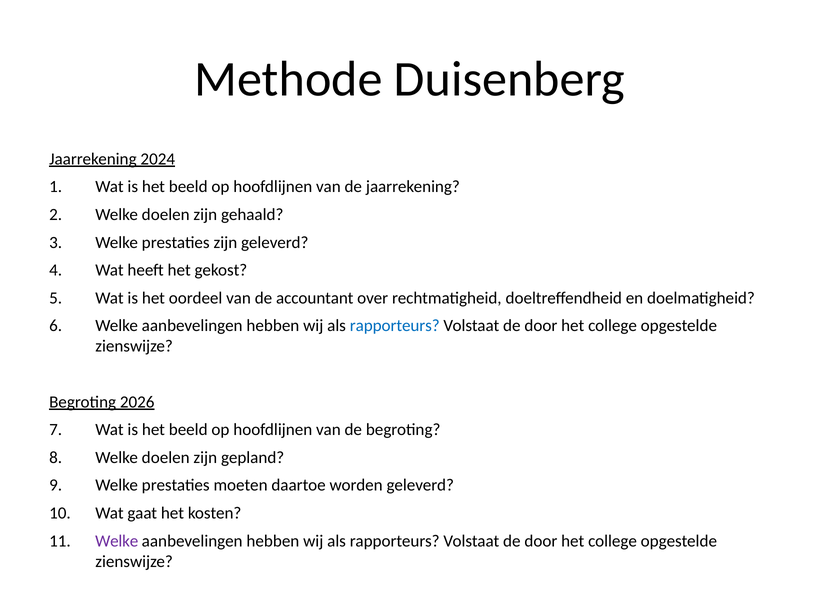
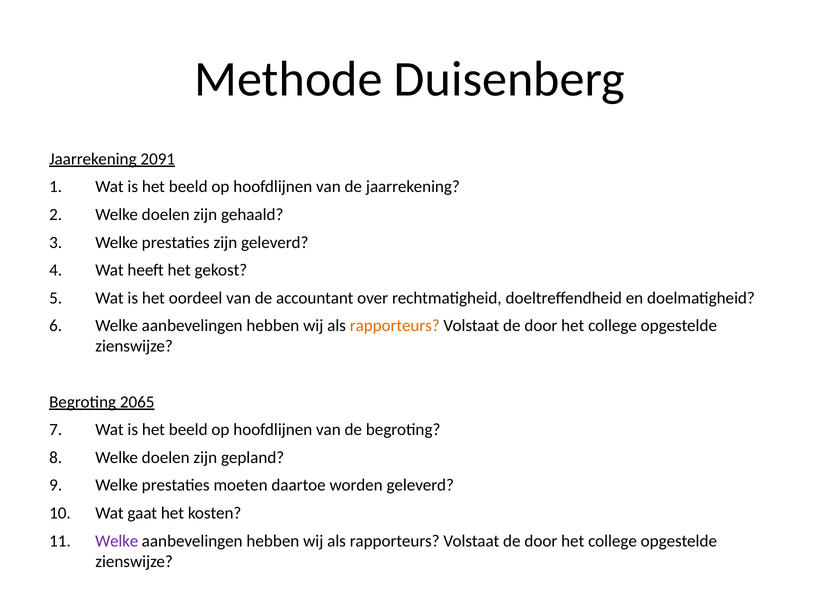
2024: 2024 -> 2091 (158, 159)
rapporteurs colour: blue -> orange (395, 326)
2026: 2026 -> 2065 (137, 402)
